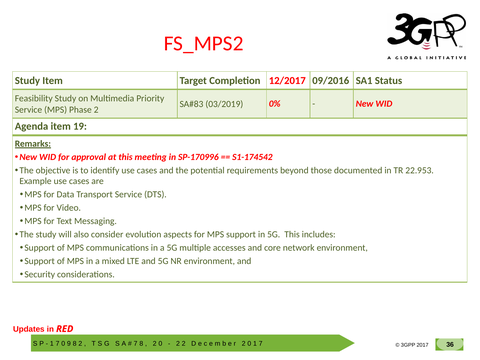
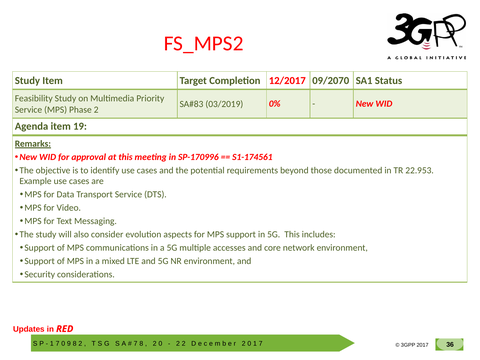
09/2016: 09/2016 -> 09/2070 (331, 81)
S1-174542: S1-174542 -> S1-174561 (252, 157)
